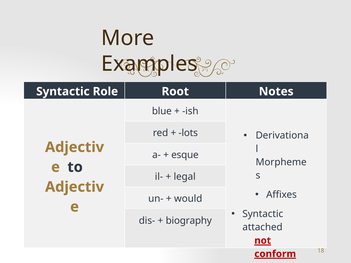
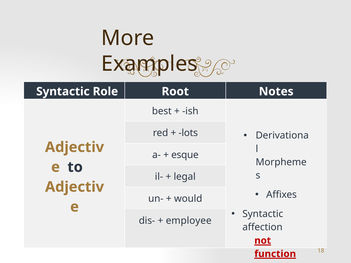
blue: blue -> best (162, 111)
biography: biography -> employee (189, 221)
attached: attached -> affection (262, 227)
conform: conform -> function (275, 254)
